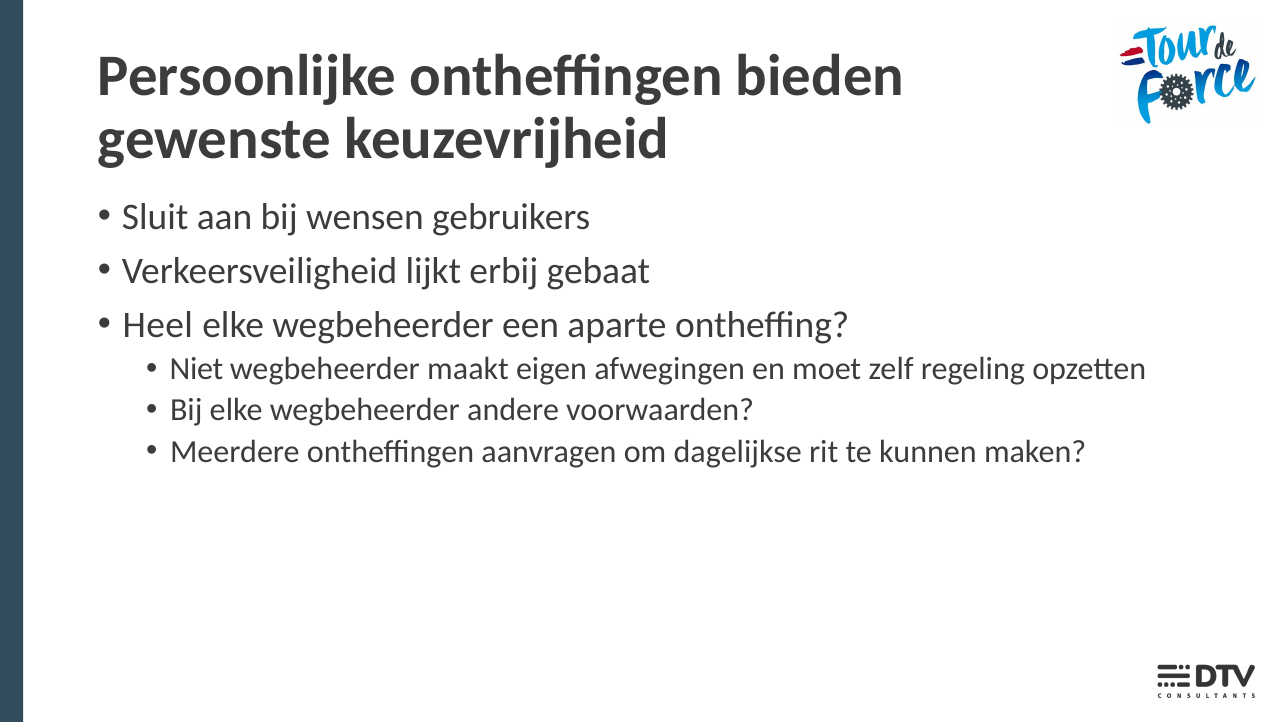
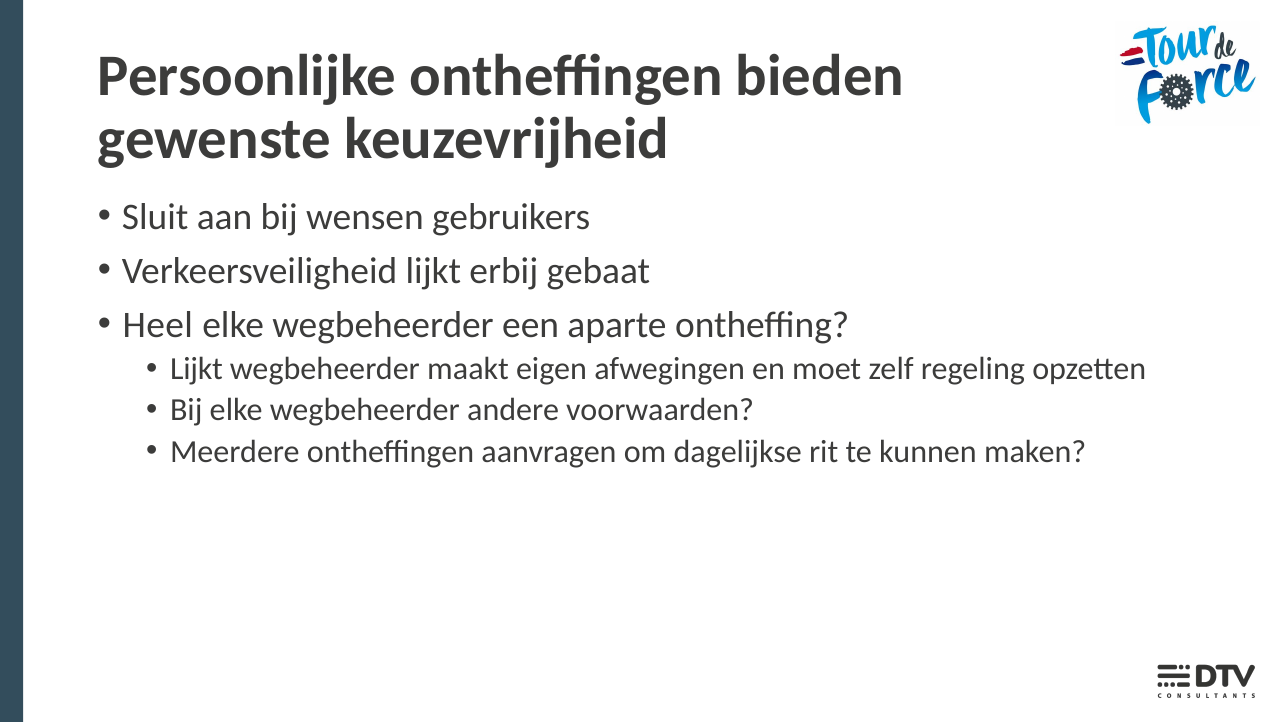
Niet: Niet -> Lijkt (197, 369)
